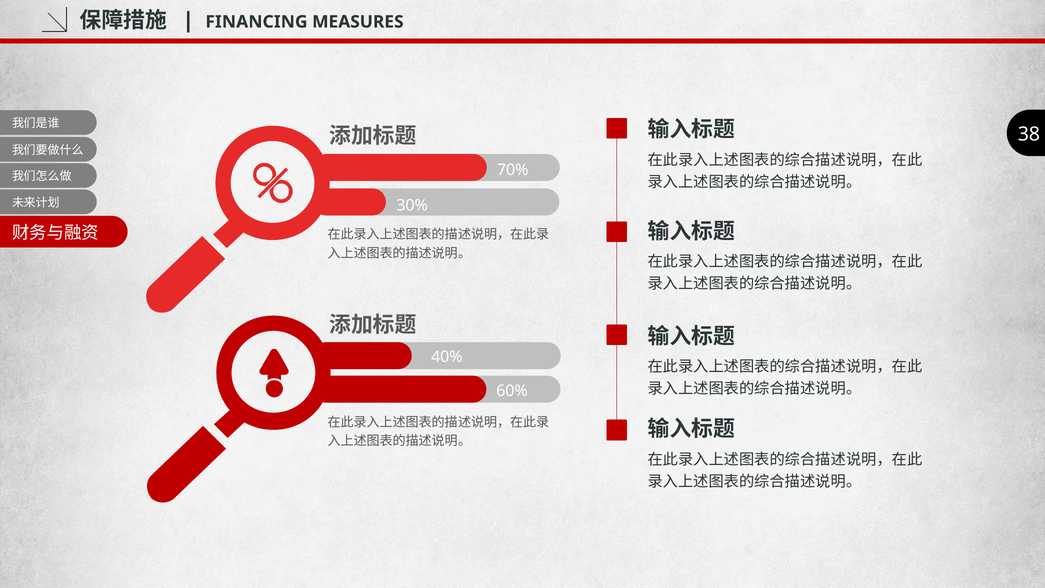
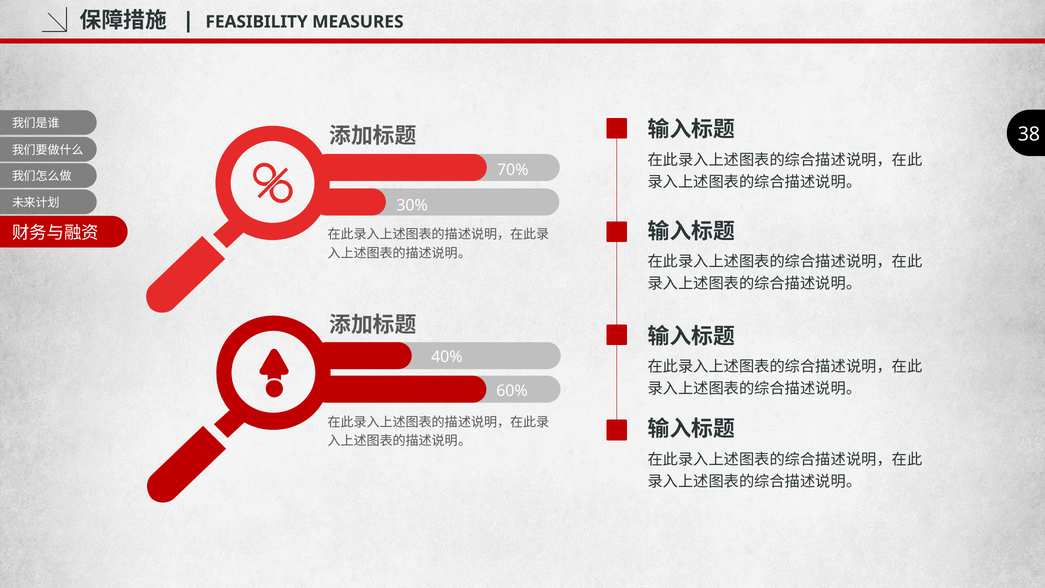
FINANCING: FINANCING -> FEASIBILITY (257, 22)
